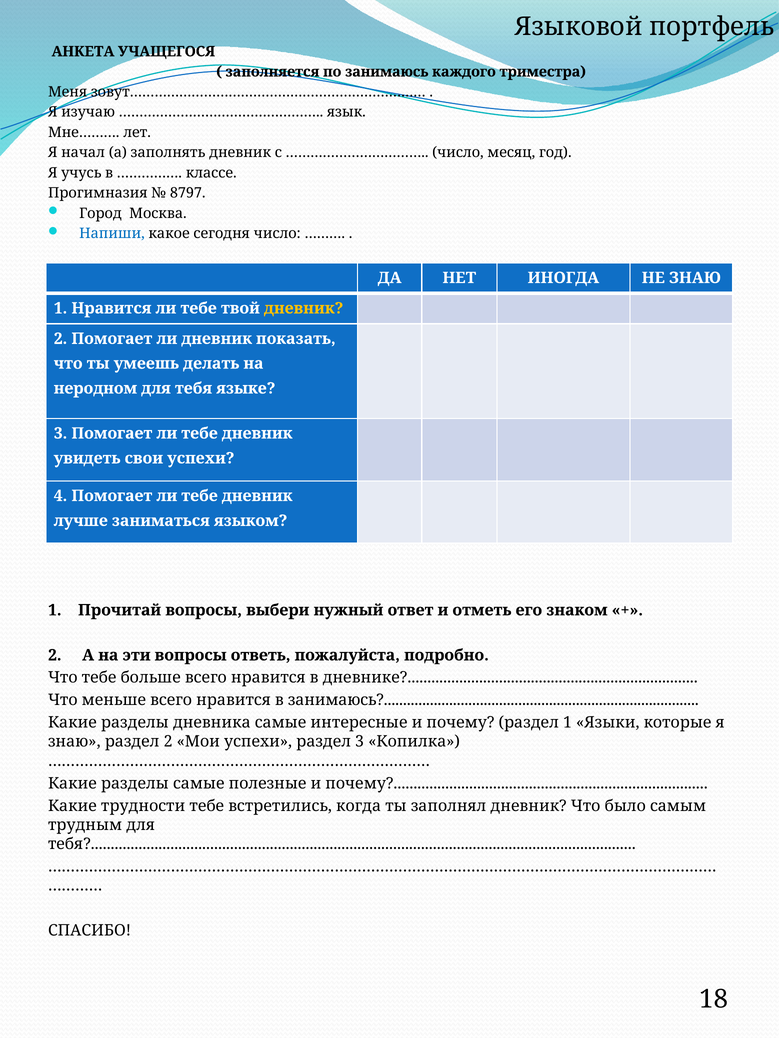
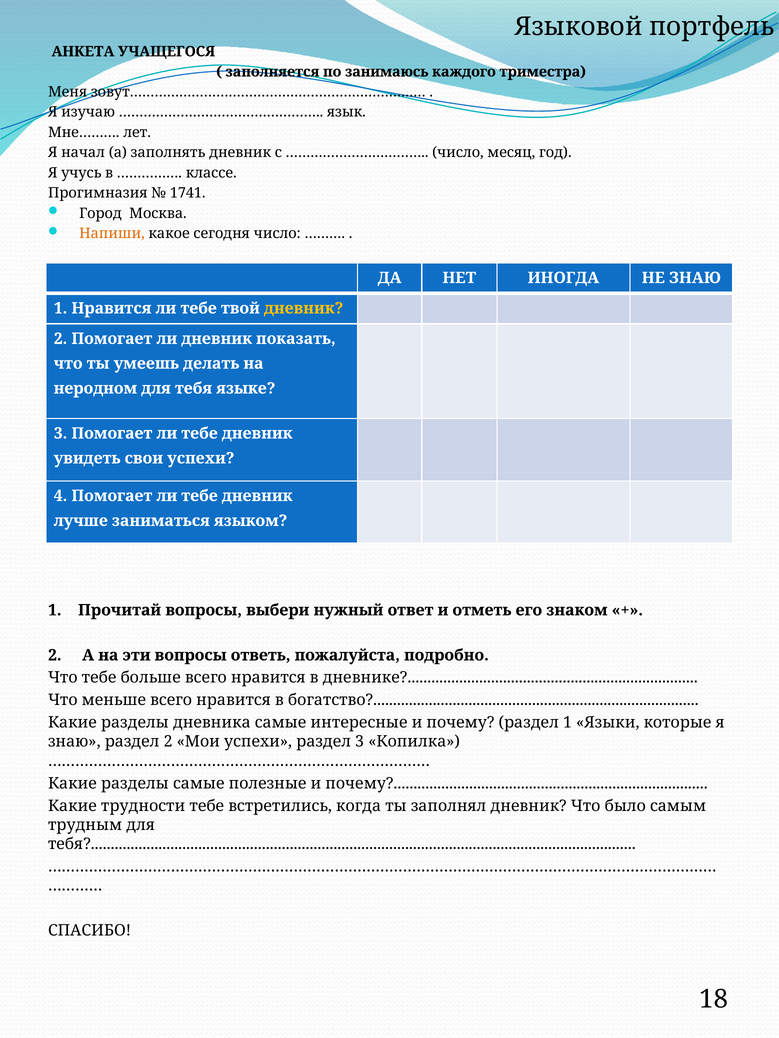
8797: 8797 -> 1741 (188, 193)
Напиши colour: blue -> orange (112, 234)
в занимаюсь: занимаюсь -> богатство (493, 701)
